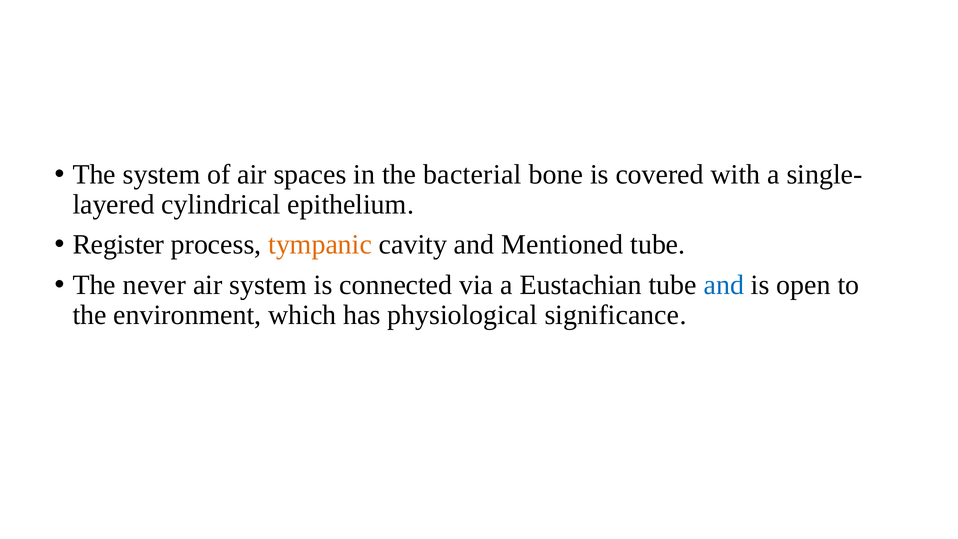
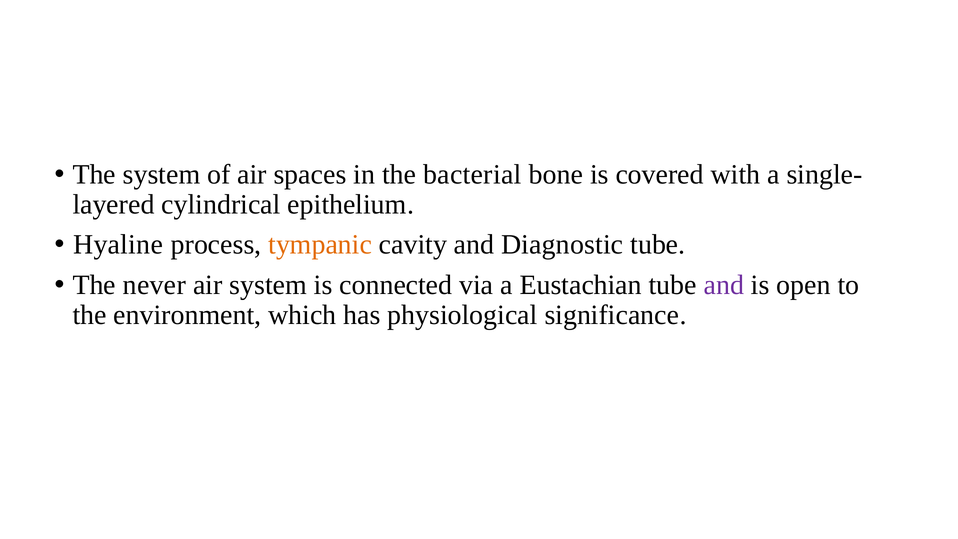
Register: Register -> Hyaline (118, 245)
Mentioned: Mentioned -> Diagnostic (562, 245)
and colour: blue -> purple (724, 285)
